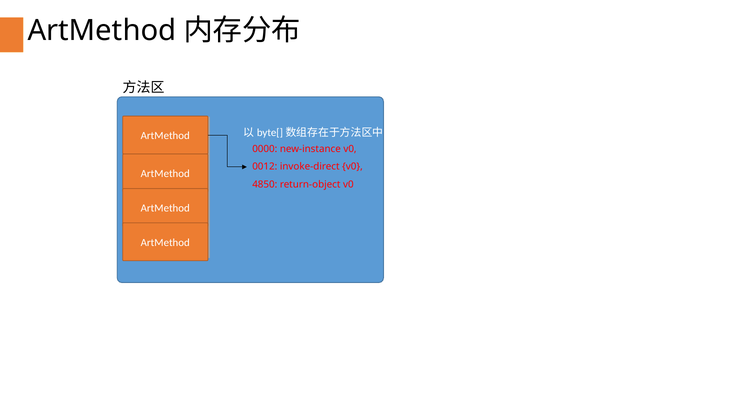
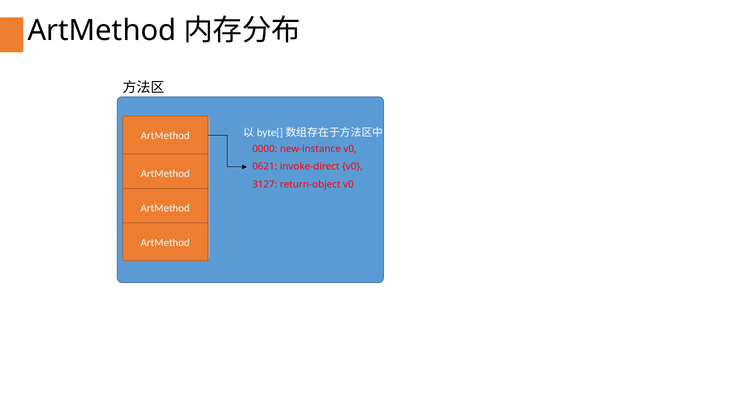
0012: 0012 -> 0621 (265, 166)
4850: 4850 -> 3127 (265, 184)
